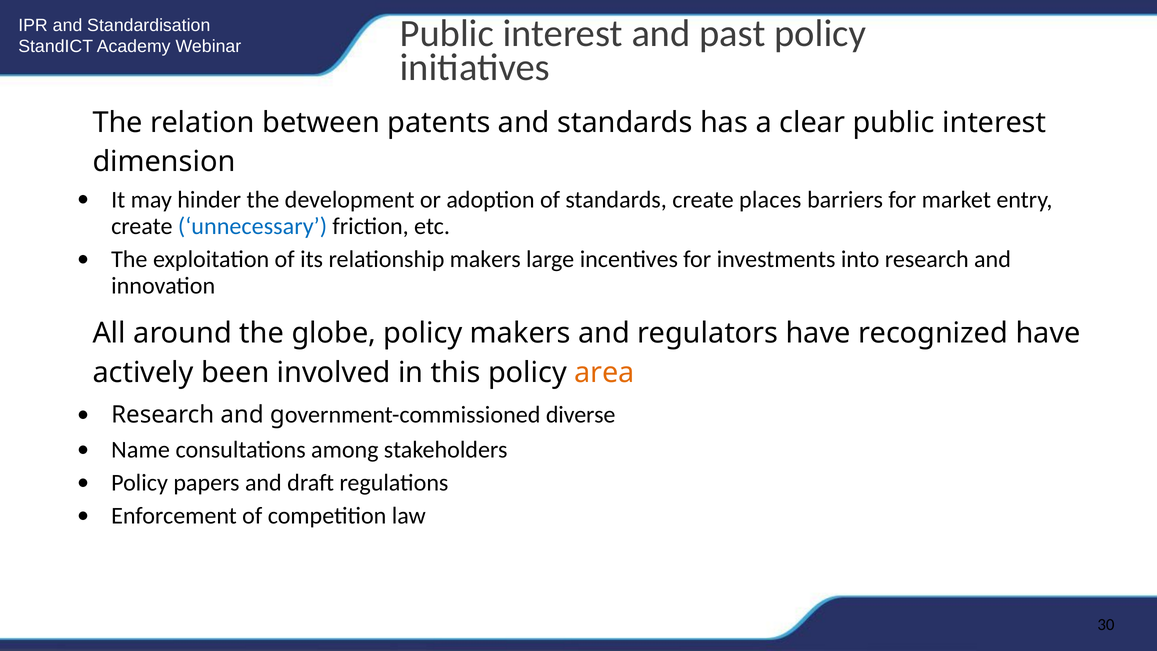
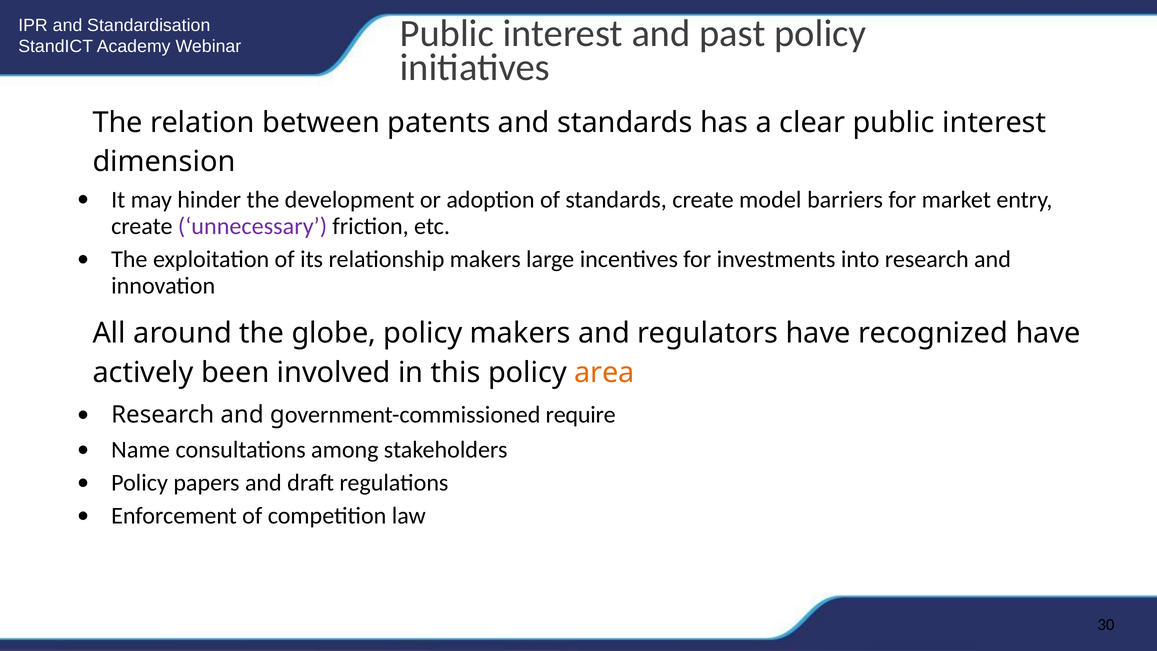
places: places -> model (770, 200)
unnecessary colour: blue -> purple (252, 226)
diverse: diverse -> require (581, 415)
